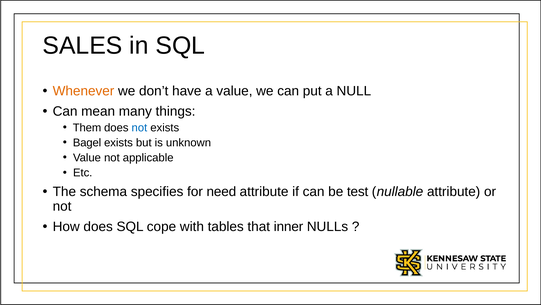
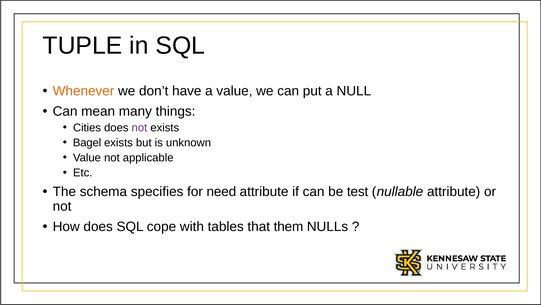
SALES: SALES -> TUPLE (83, 45)
Them: Them -> Cities (87, 127)
not colour: blue -> purple (139, 127)
inner: inner -> them (288, 226)
